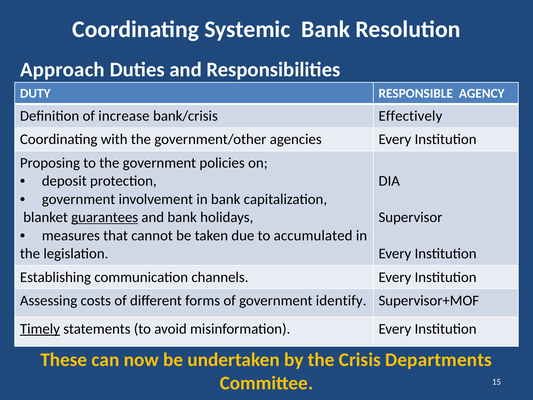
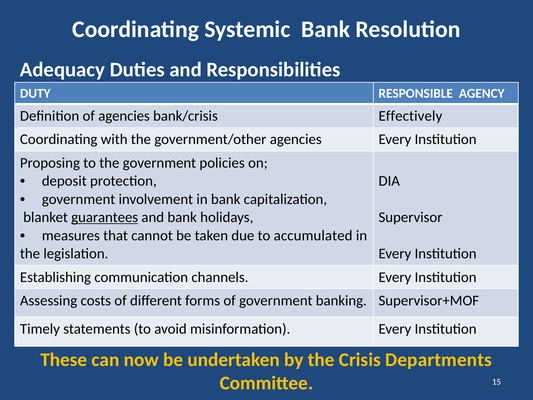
Approach: Approach -> Adequacy (62, 69)
of increase: increase -> agencies (124, 116)
identify: identify -> banking (341, 300)
Timely underline: present -> none (40, 329)
